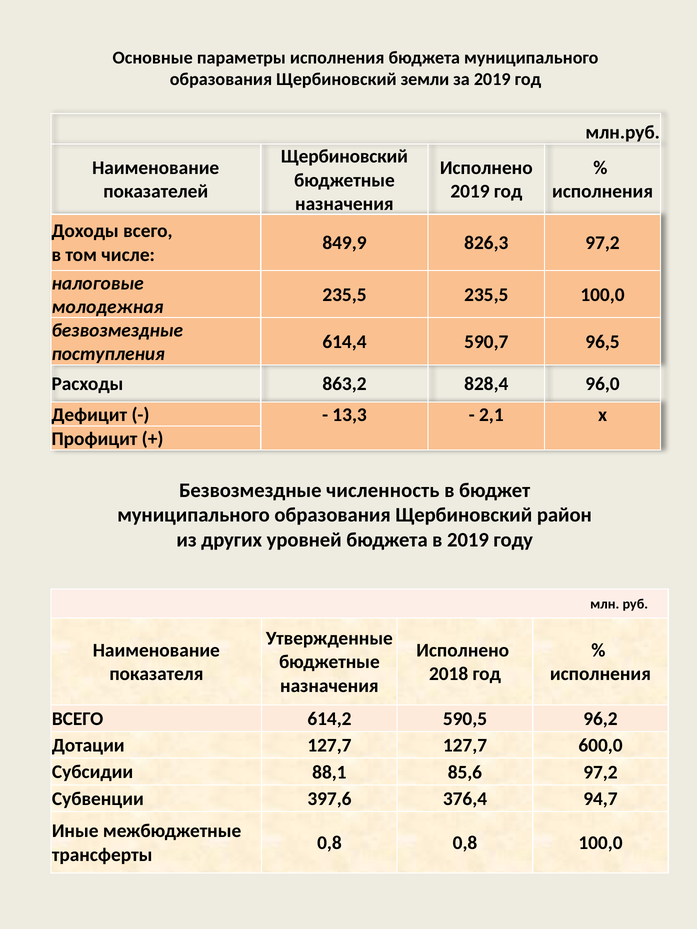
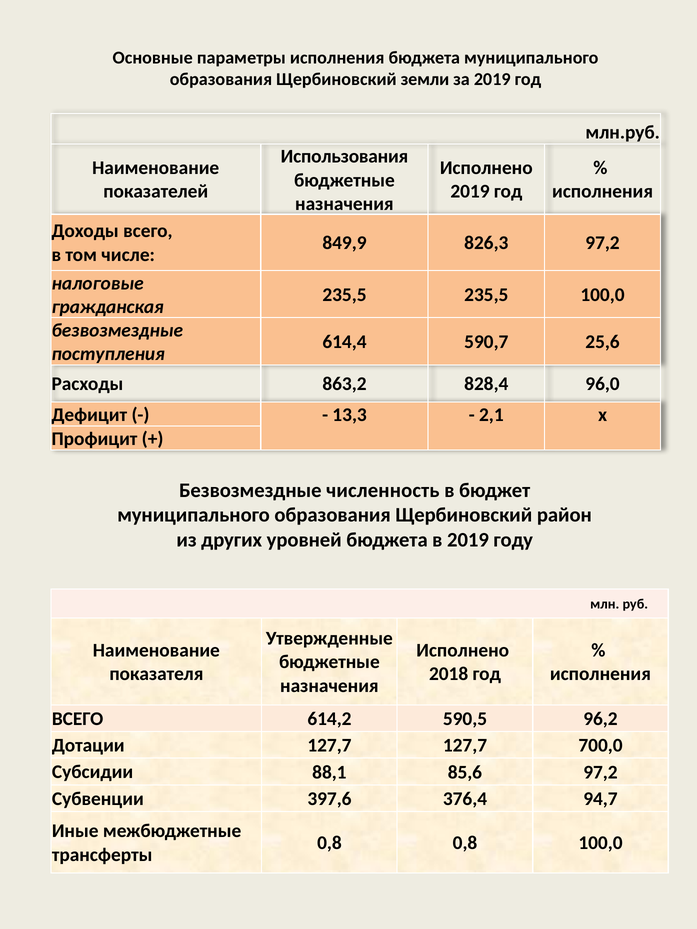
Щербиновский: Щербиновский -> Использования (344, 157)
молодежная: молодежная -> гражданская (108, 307)
96,5: 96,5 -> 25,6 (603, 342)
600,0: 600,0 -> 700,0 (601, 746)
